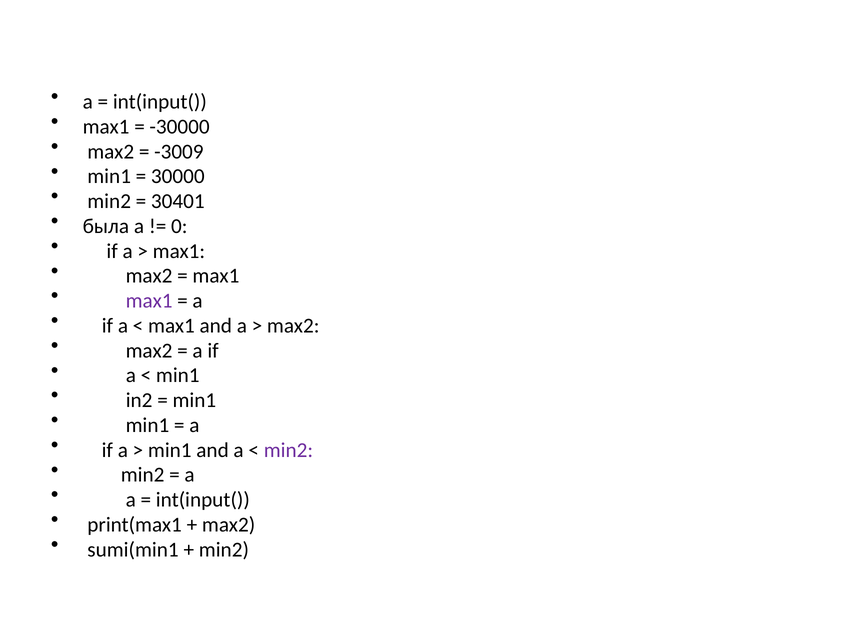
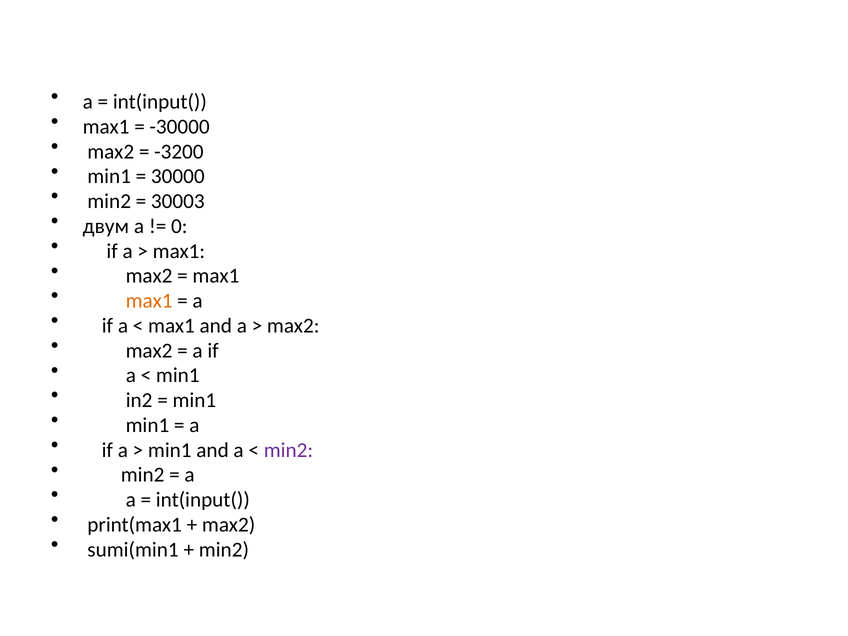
-3009: -3009 -> -3200 (179, 152)
30401: 30401 -> 30003 (178, 201)
была: была -> двум (106, 226)
max1 colour: purple -> orange (149, 301)
